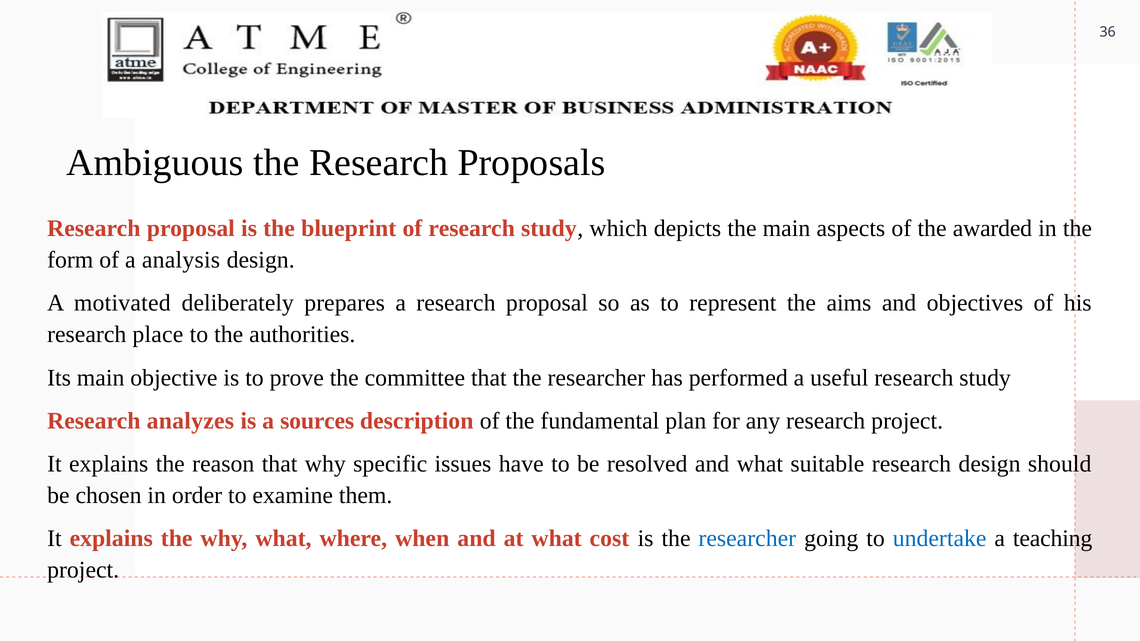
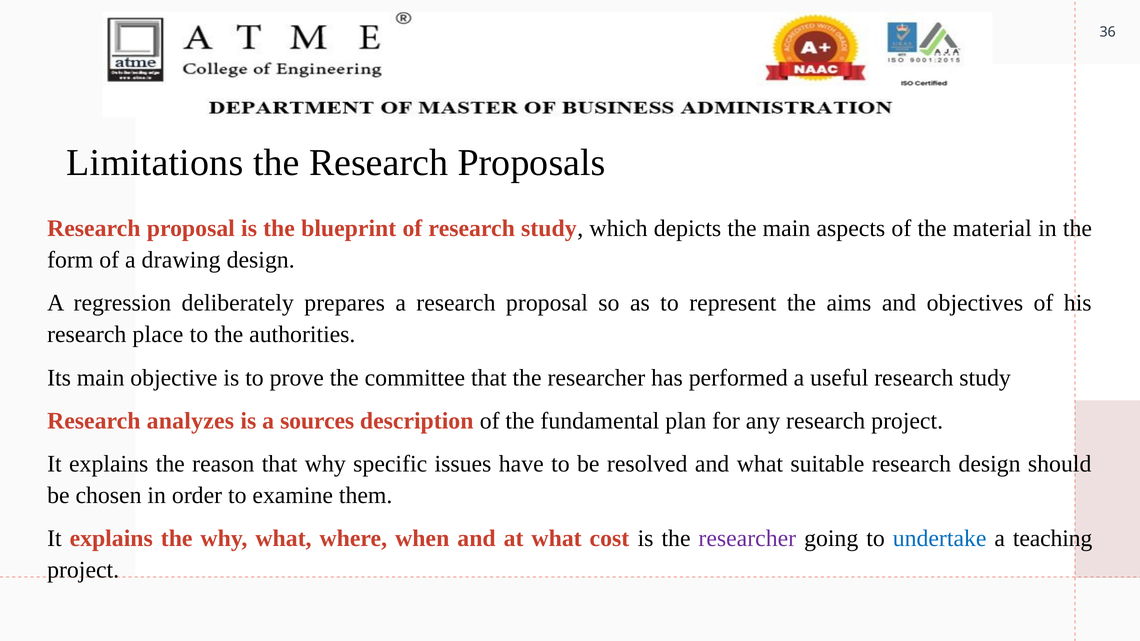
Ambiguous: Ambiguous -> Limitations (155, 163)
awarded: awarded -> material (992, 229)
analysis: analysis -> drawing (181, 260)
motivated: motivated -> regression (122, 303)
researcher colour: blue -> purple (747, 539)
